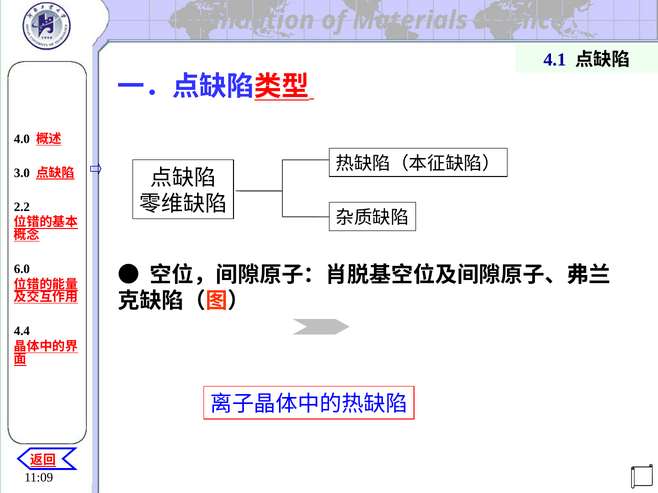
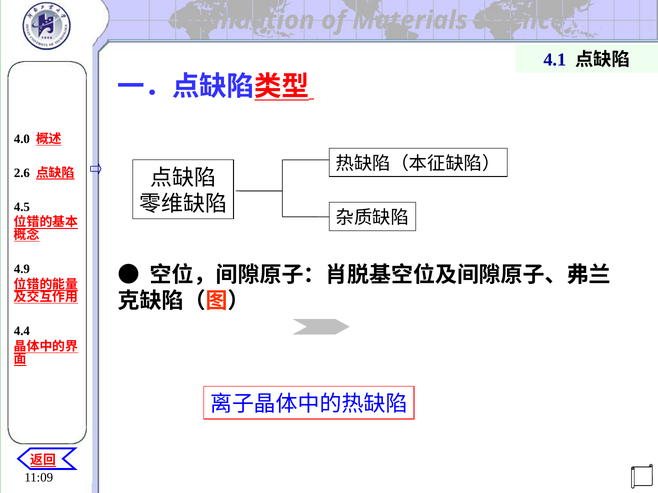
3.0: 3.0 -> 2.6 (22, 173)
2.2: 2.2 -> 4.5 (22, 207)
6.0: 6.0 -> 4.9 (22, 269)
